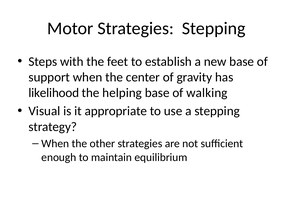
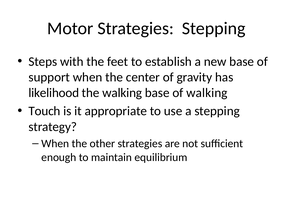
the helping: helping -> walking (122, 93)
Visual: Visual -> Touch (45, 111)
